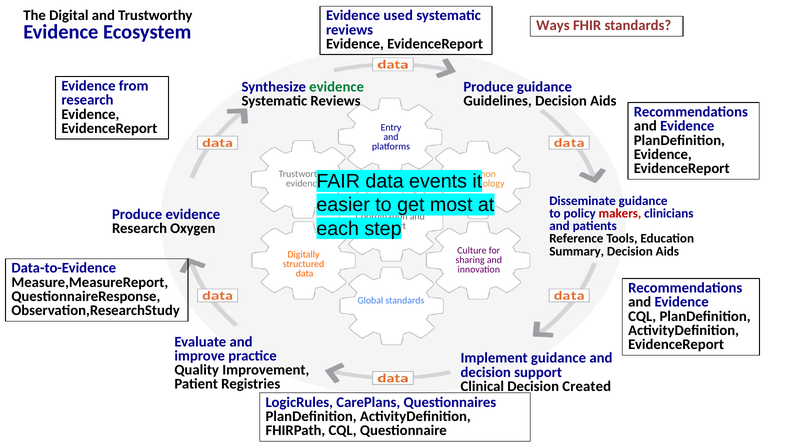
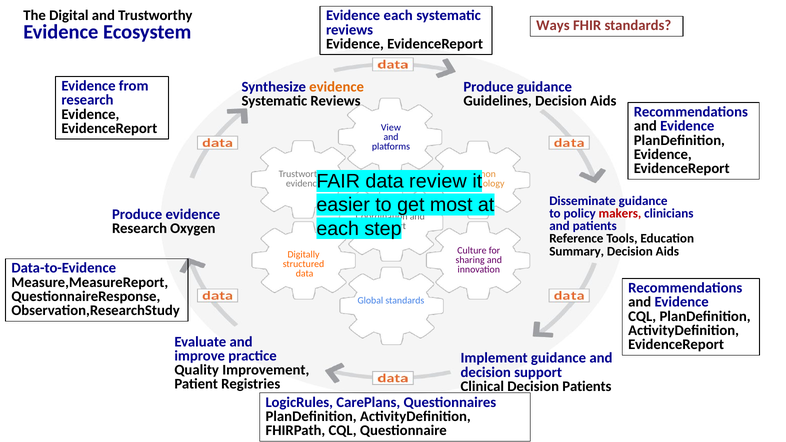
Evidence used: used -> each (398, 16)
evidence colour: green -> orange (337, 87)
Entry: Entry -> View (391, 127)
events: events -> review (438, 181)
Decision Created: Created -> Patients (587, 387)
